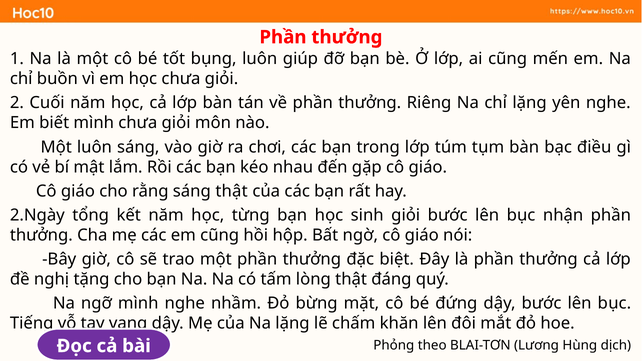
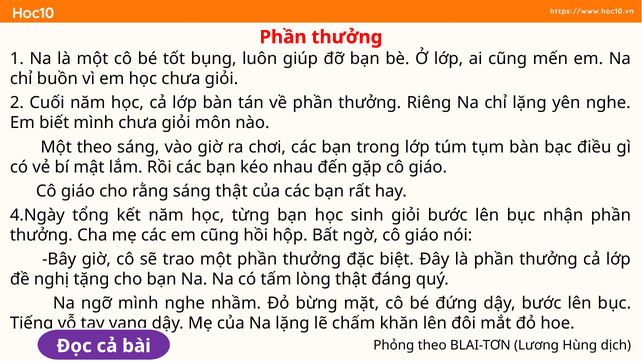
Một luôn: luôn -> theo (95, 147)
2.Ngày: 2.Ngày -> 4.Ngày (37, 215)
